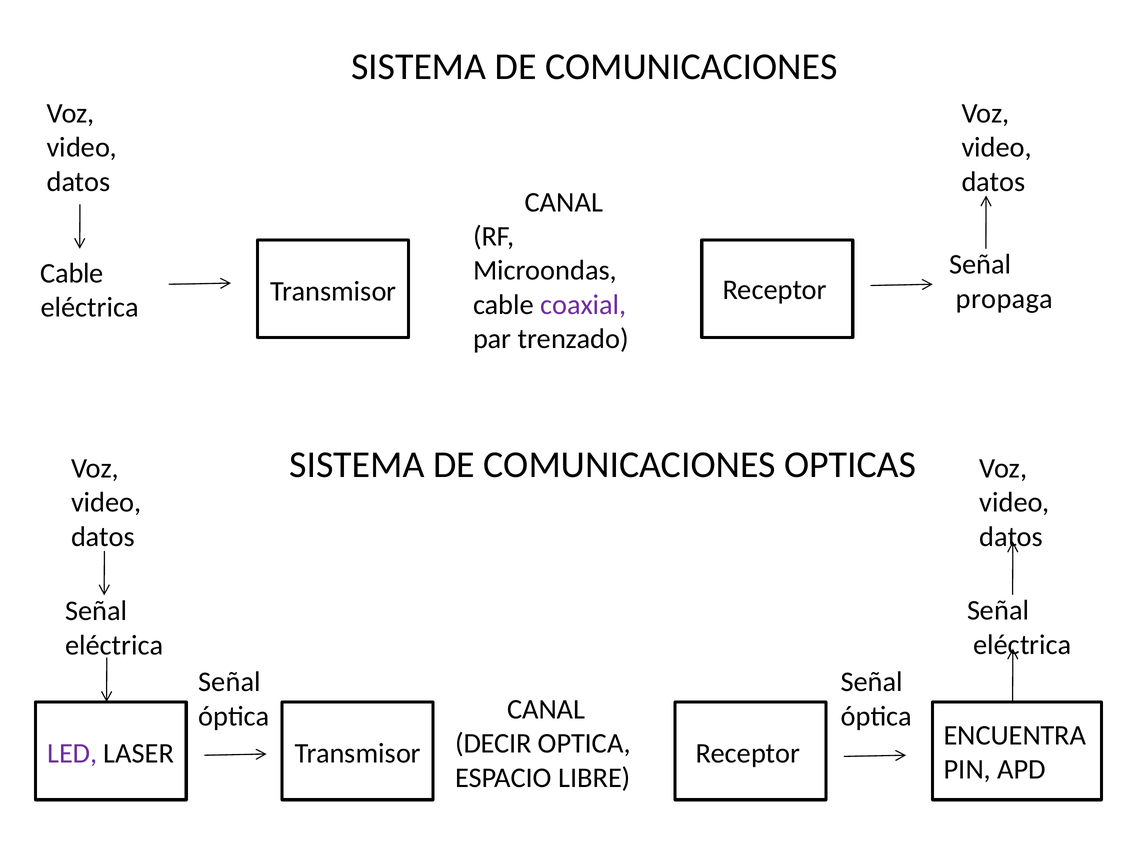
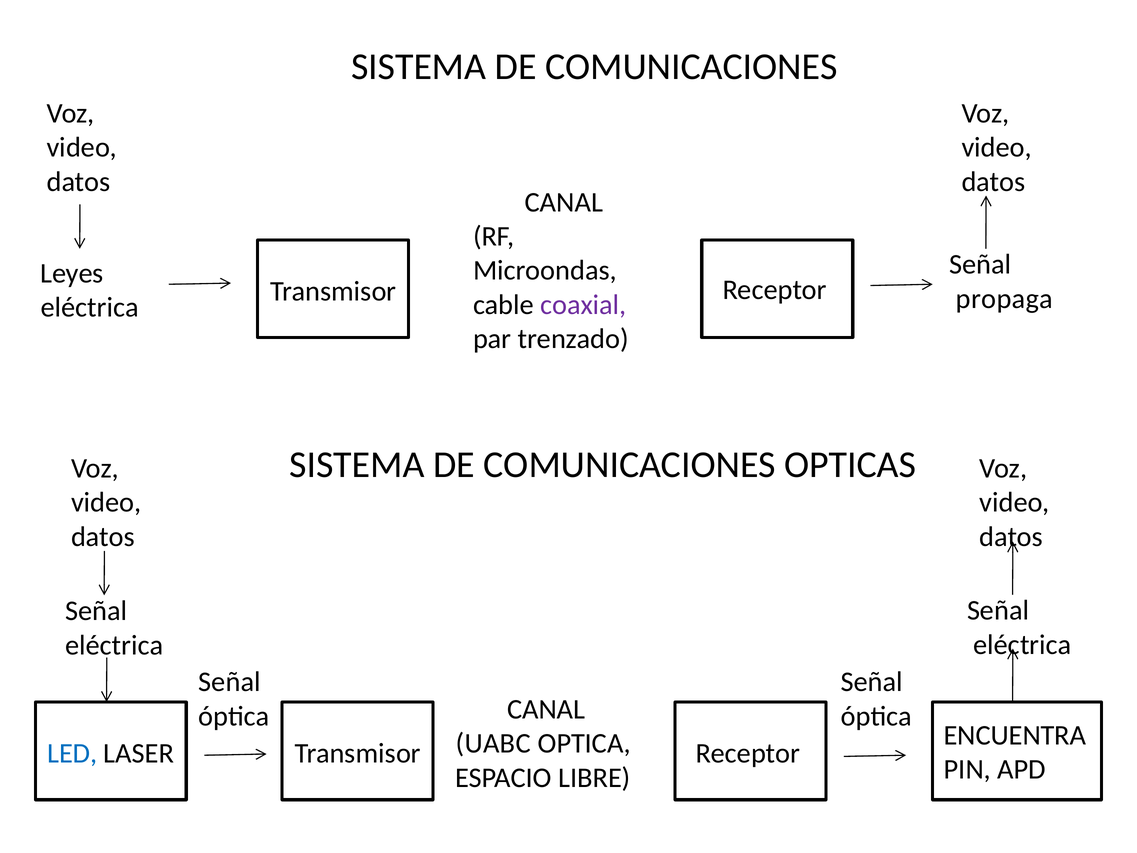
Cable: Cable -> Leyes (72, 273)
DECIR: DECIR -> UABC (493, 743)
LED colour: purple -> blue (72, 753)
